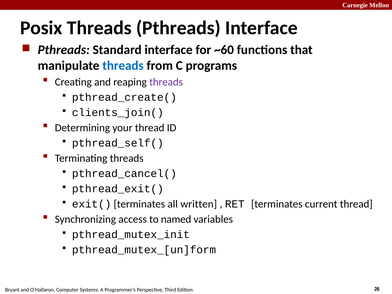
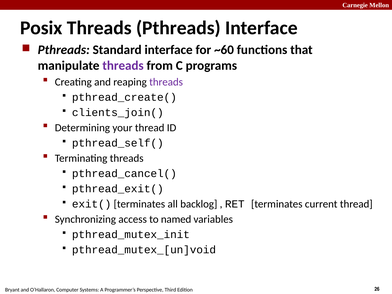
threads colour: blue -> purple (123, 66)
written: written -> backlog (199, 204)
pthread_mutex_[un]form: pthread_mutex_[un]form -> pthread_mutex_[un]void (144, 250)
